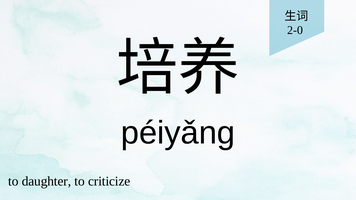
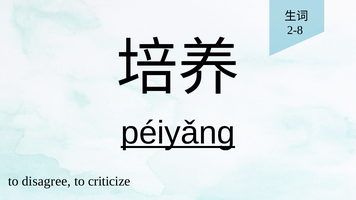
2-0: 2-0 -> 2-8 (295, 30)
péiyǎng underline: none -> present (178, 133)
daughter: daughter -> disagree (46, 181)
